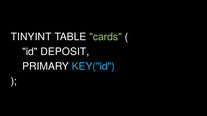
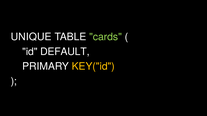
TINYINT: TINYINT -> UNIQUE (31, 37)
DEPOSIT: DEPOSIT -> DEFAULT (65, 52)
KEY("id colour: light blue -> yellow (93, 67)
